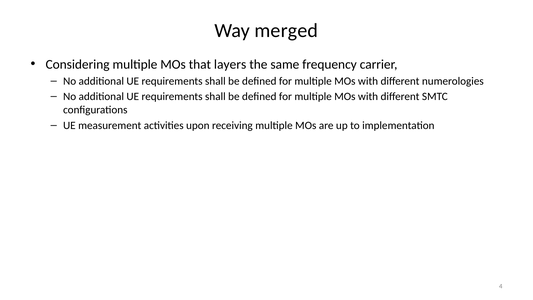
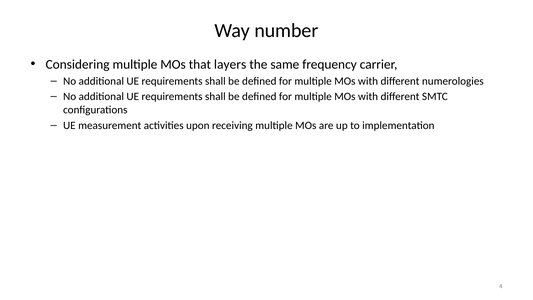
merged: merged -> number (286, 31)
